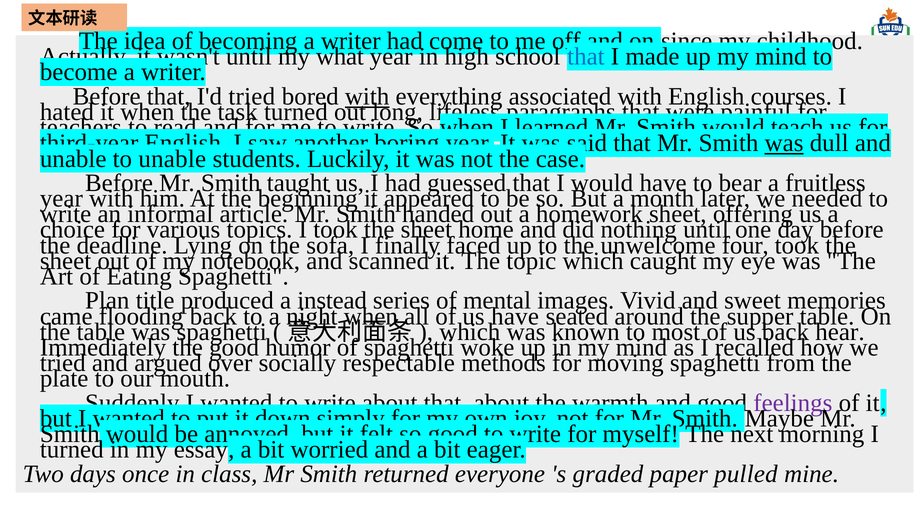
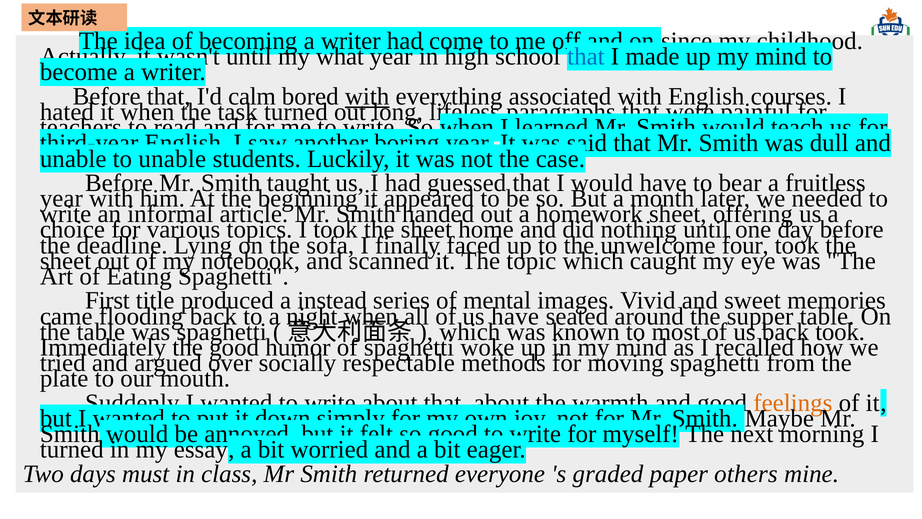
I'd tried: tried -> calm (252, 96)
was underline: present -> none (784, 143)
Plan: Plan -> First (107, 300)
back hear: hear -> took (840, 332)
feelings colour: purple -> orange (793, 403)
once: once -> must (146, 473)
pulled: pulled -> others (746, 473)
